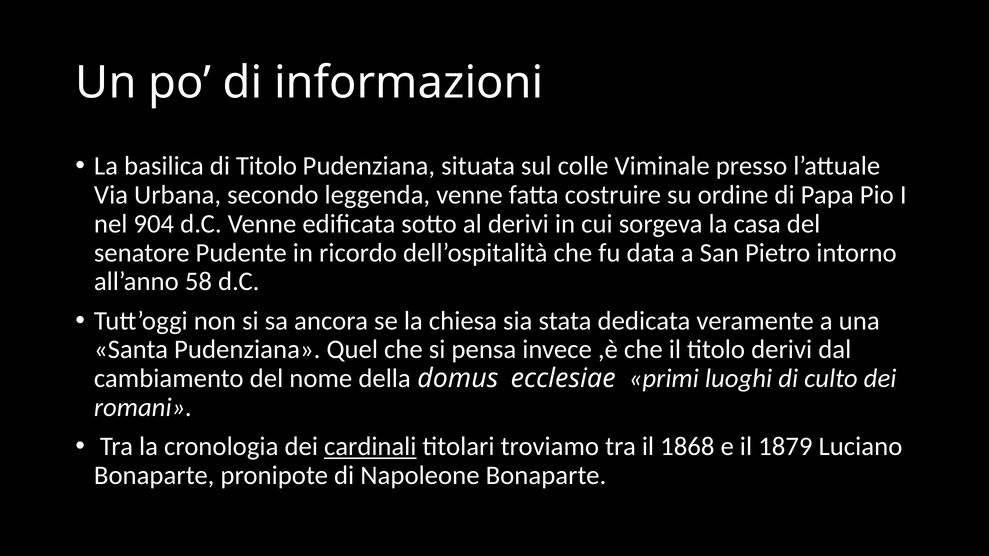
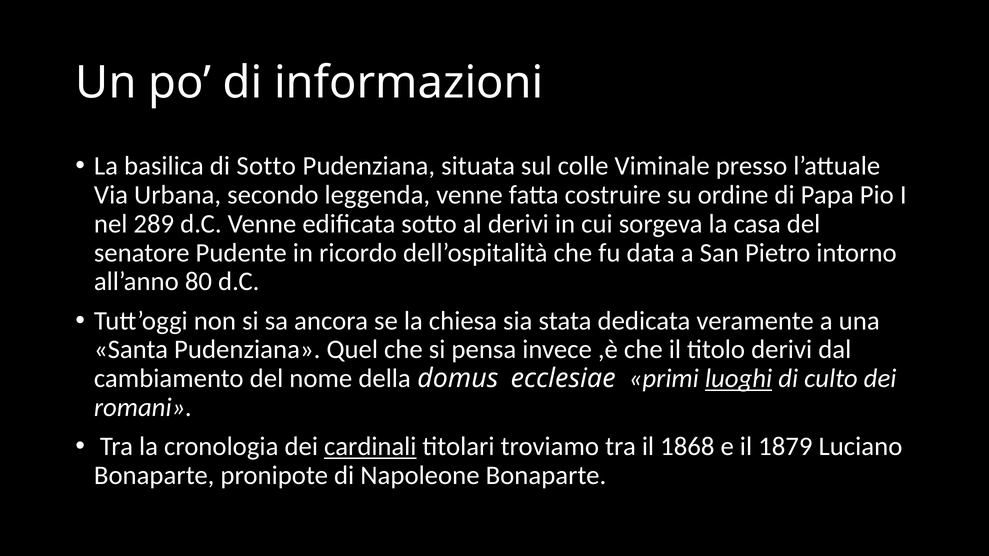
di Titolo: Titolo -> Sotto (266, 166)
904: 904 -> 289 (154, 224)
58: 58 -> 80 (198, 282)
luoghi underline: none -> present (739, 379)
